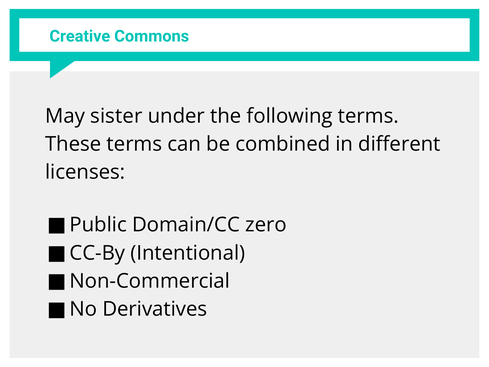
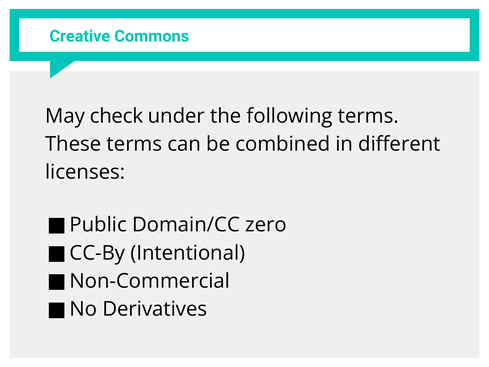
sister: sister -> check (116, 116)
